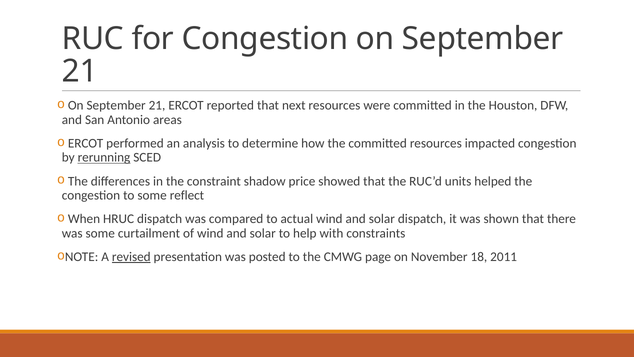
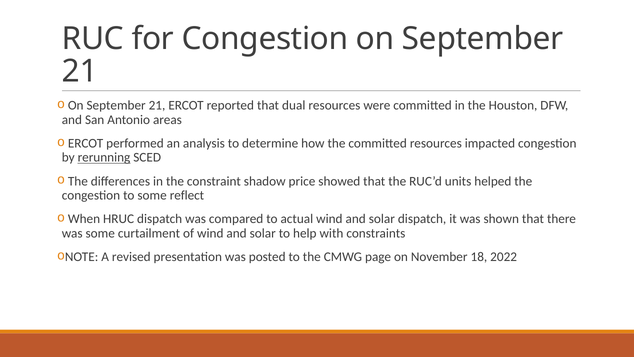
next: next -> dual (294, 105)
revised underline: present -> none (131, 257)
2011: 2011 -> 2022 (504, 257)
